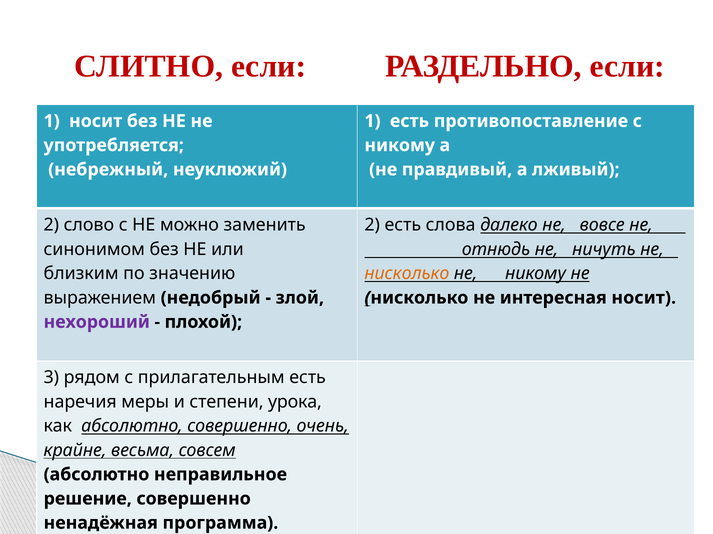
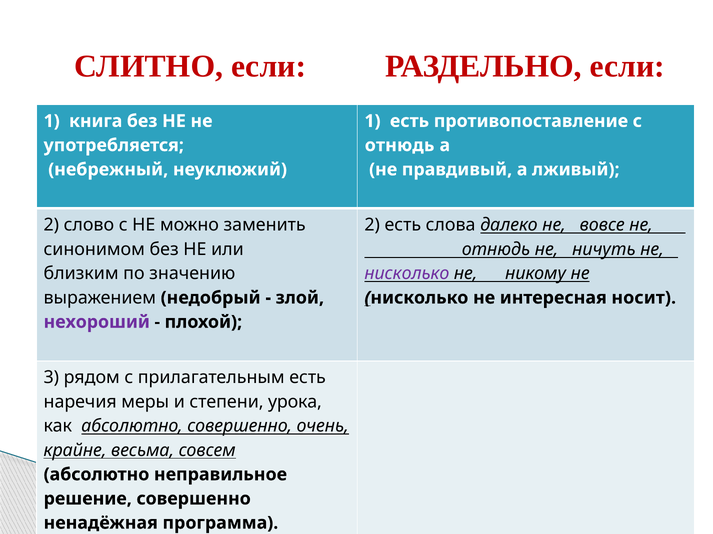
1 носит: носит -> книга (96, 121)
никому: никому -> отнюдь (400, 145)
нисколько colour: orange -> purple (407, 274)
